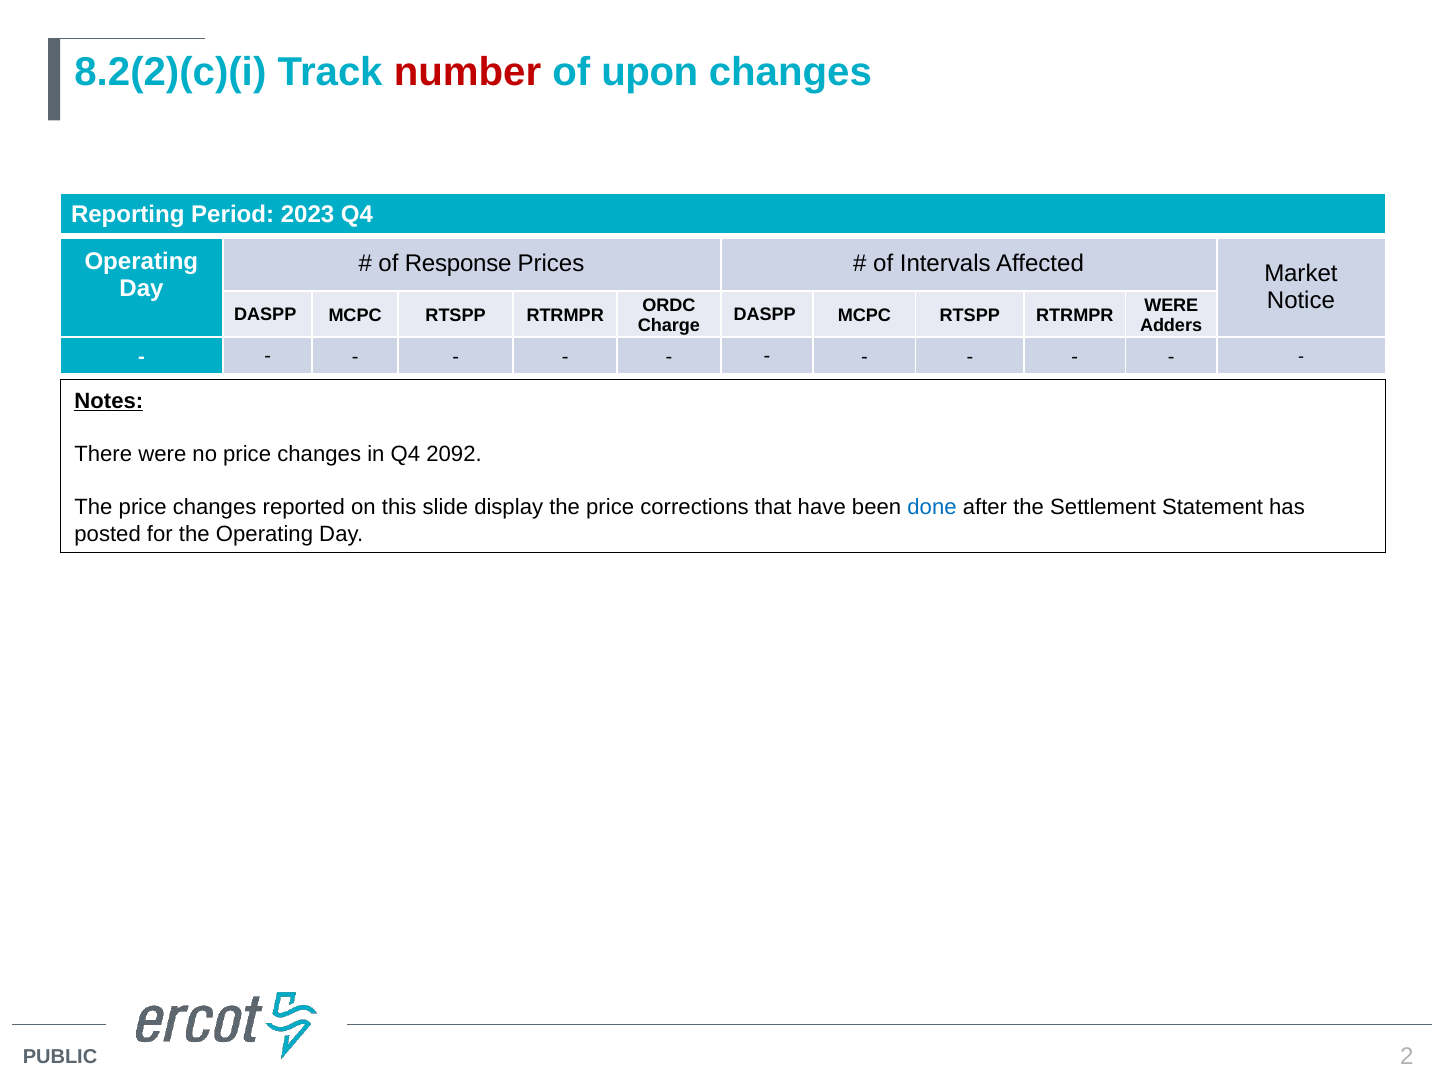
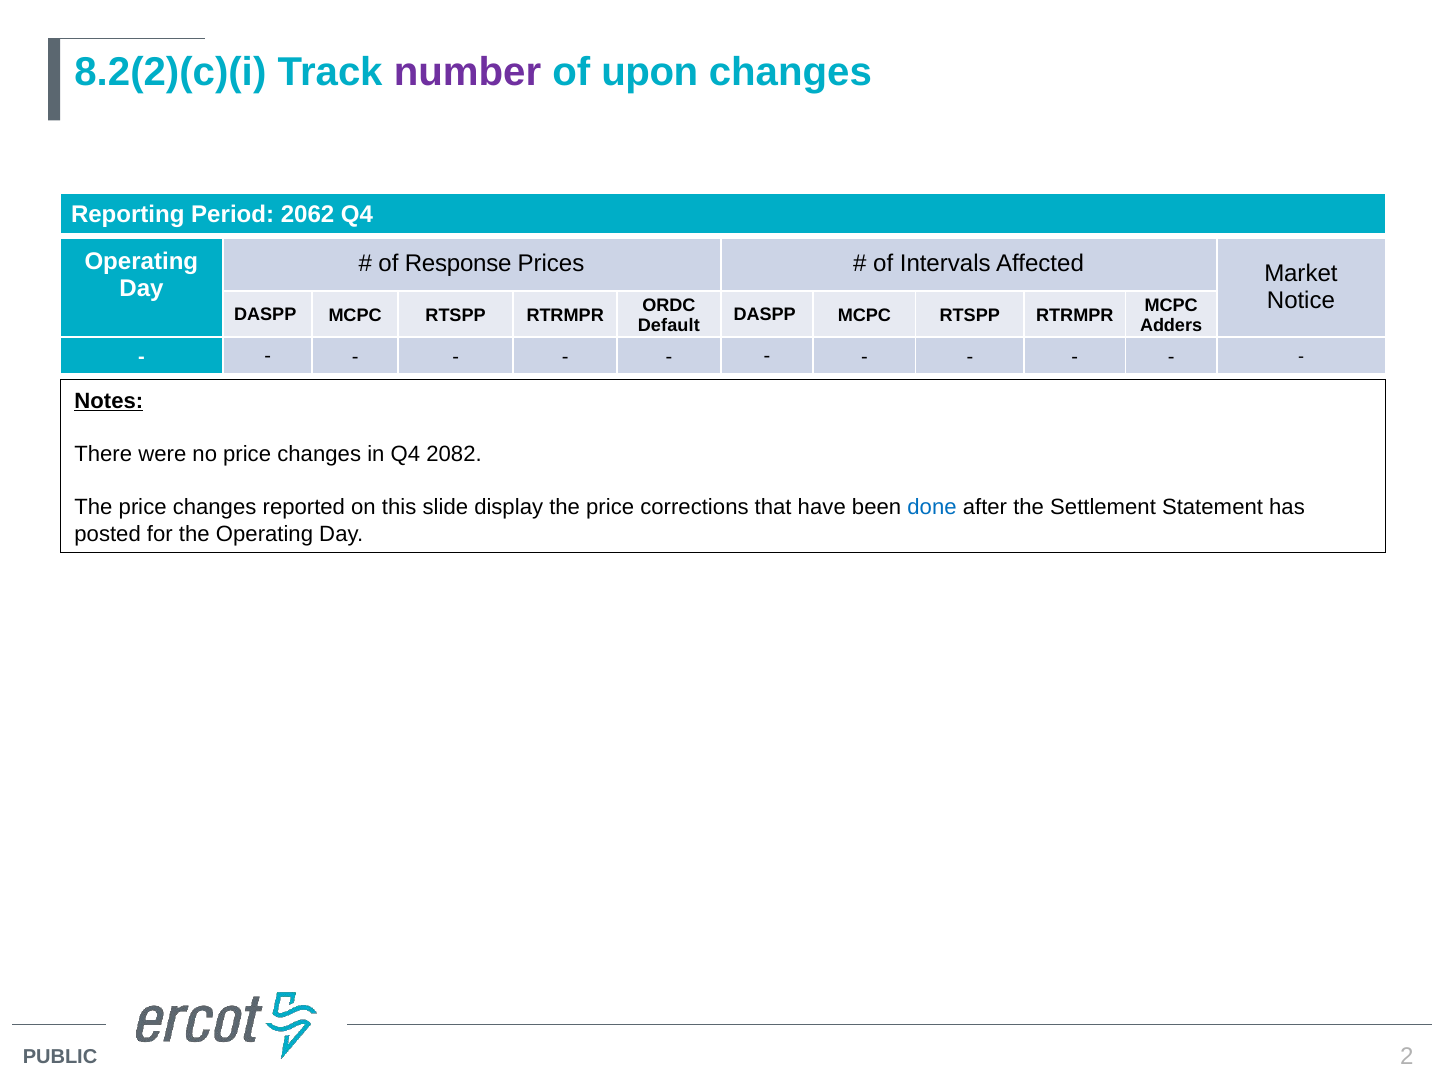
number colour: red -> purple (468, 73)
2023: 2023 -> 2062 (308, 215)
WERE: WERE -> MCPC (1171, 305)
Charge: Charge -> Default (669, 325)
2092: 2092 -> 2082 (454, 454)
